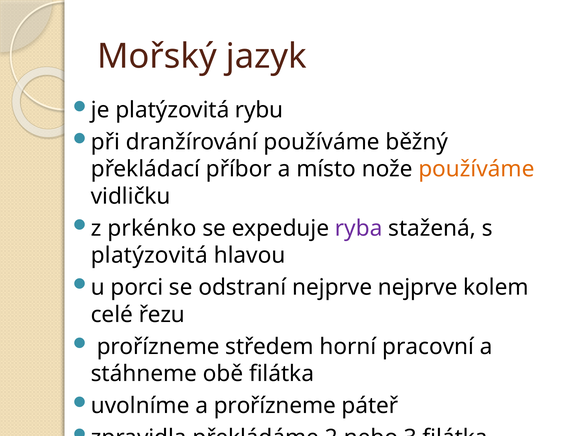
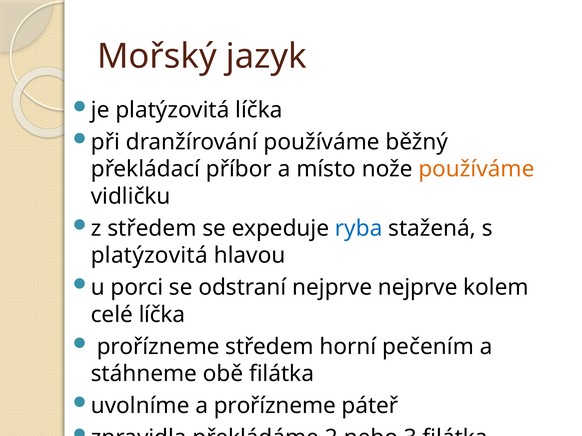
platýzovitá rybu: rybu -> líčka (259, 110)
z prkénko: prkénko -> středem (152, 229)
ryba colour: purple -> blue (359, 229)
celé řezu: řezu -> líčka (162, 315)
pracovní: pracovní -> pečením (428, 347)
